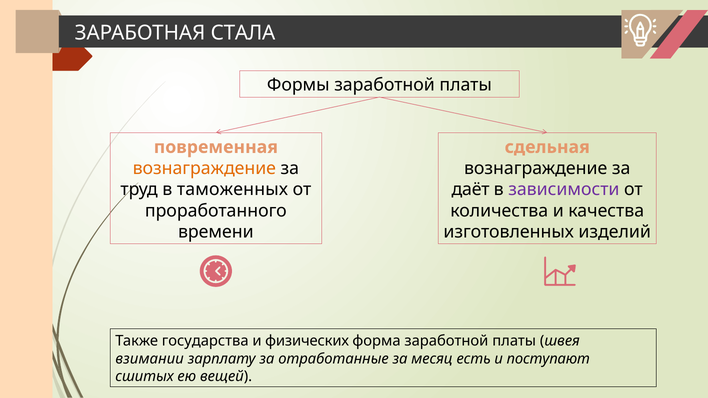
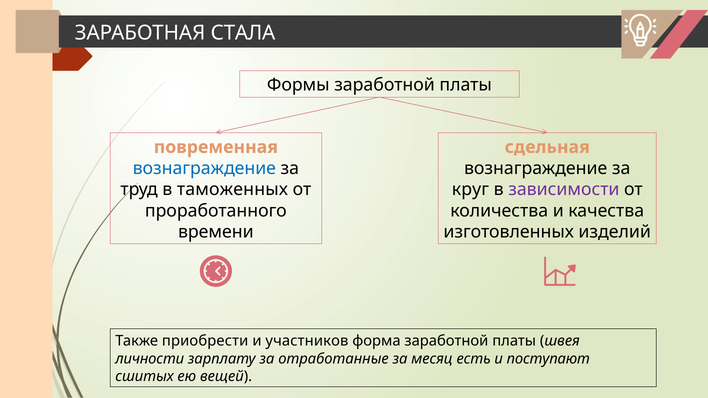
вознаграждение colour: orange -> blue (204, 168)
даёт: даёт -> круг (470, 190)
государства: государства -> приобрести (205, 341)
физических: физических -> участников (307, 341)
взимании: взимании -> личности (150, 359)
